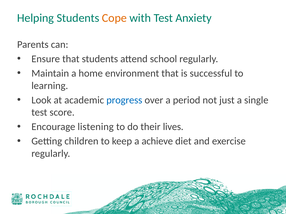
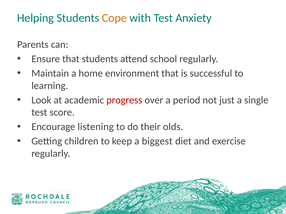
progress colour: blue -> red (124, 100)
lives: lives -> olds (173, 127)
achieve: achieve -> biggest (157, 142)
